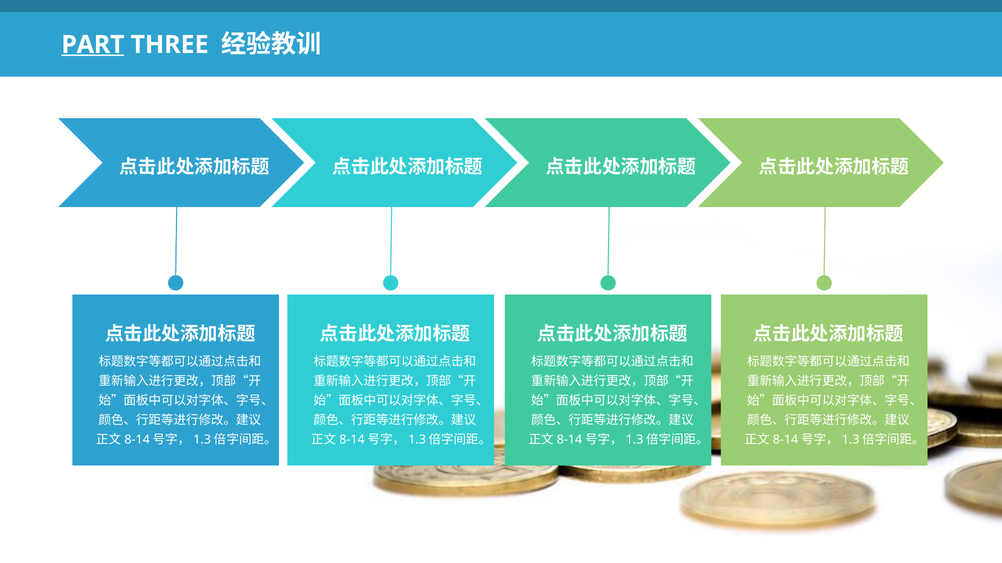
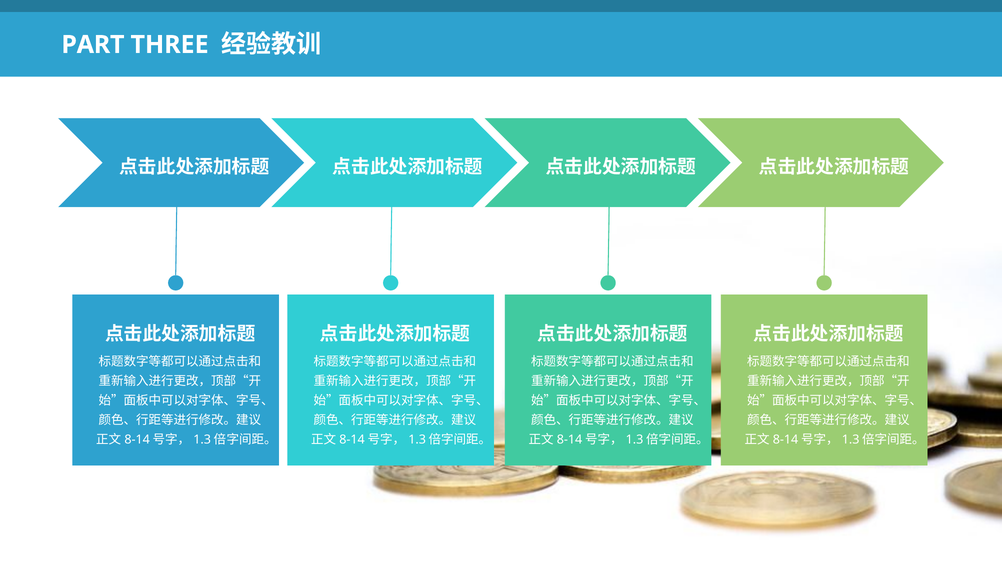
PART underline: present -> none (93, 45)
